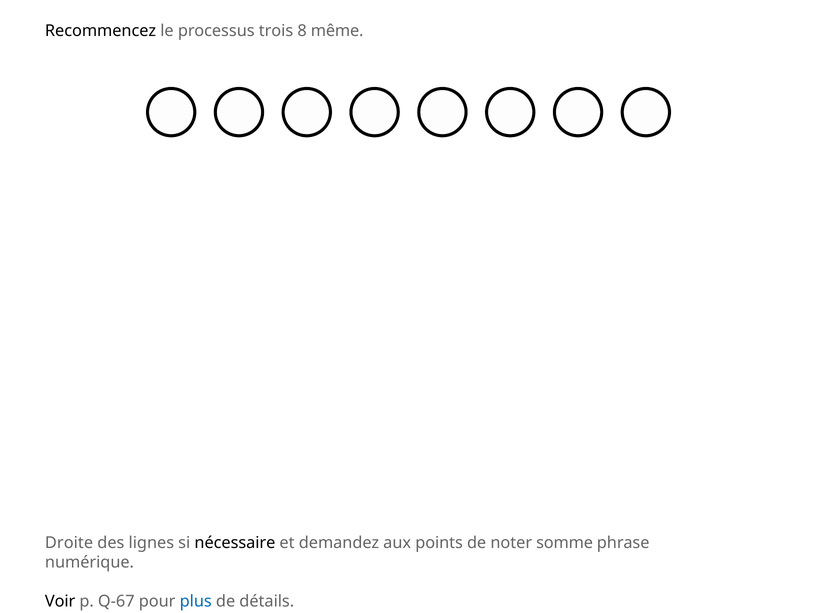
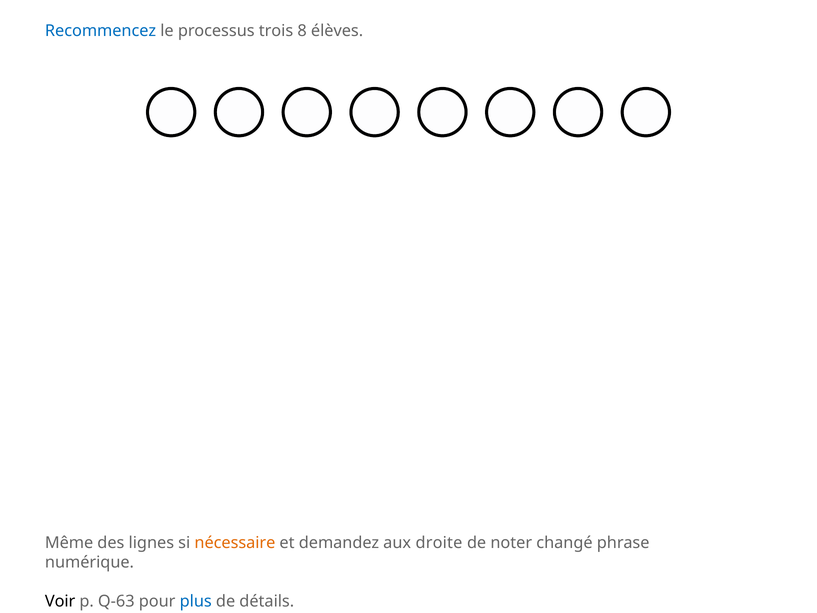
Recommencez colour: black -> blue (101, 31)
même: même -> élèves (337, 31)
Droite: Droite -> Même (69, 543)
nécessaire colour: black -> orange (235, 543)
points: points -> droite (439, 543)
somme: somme -> changé (565, 543)
Q-67: Q-67 -> Q-63 (116, 601)
